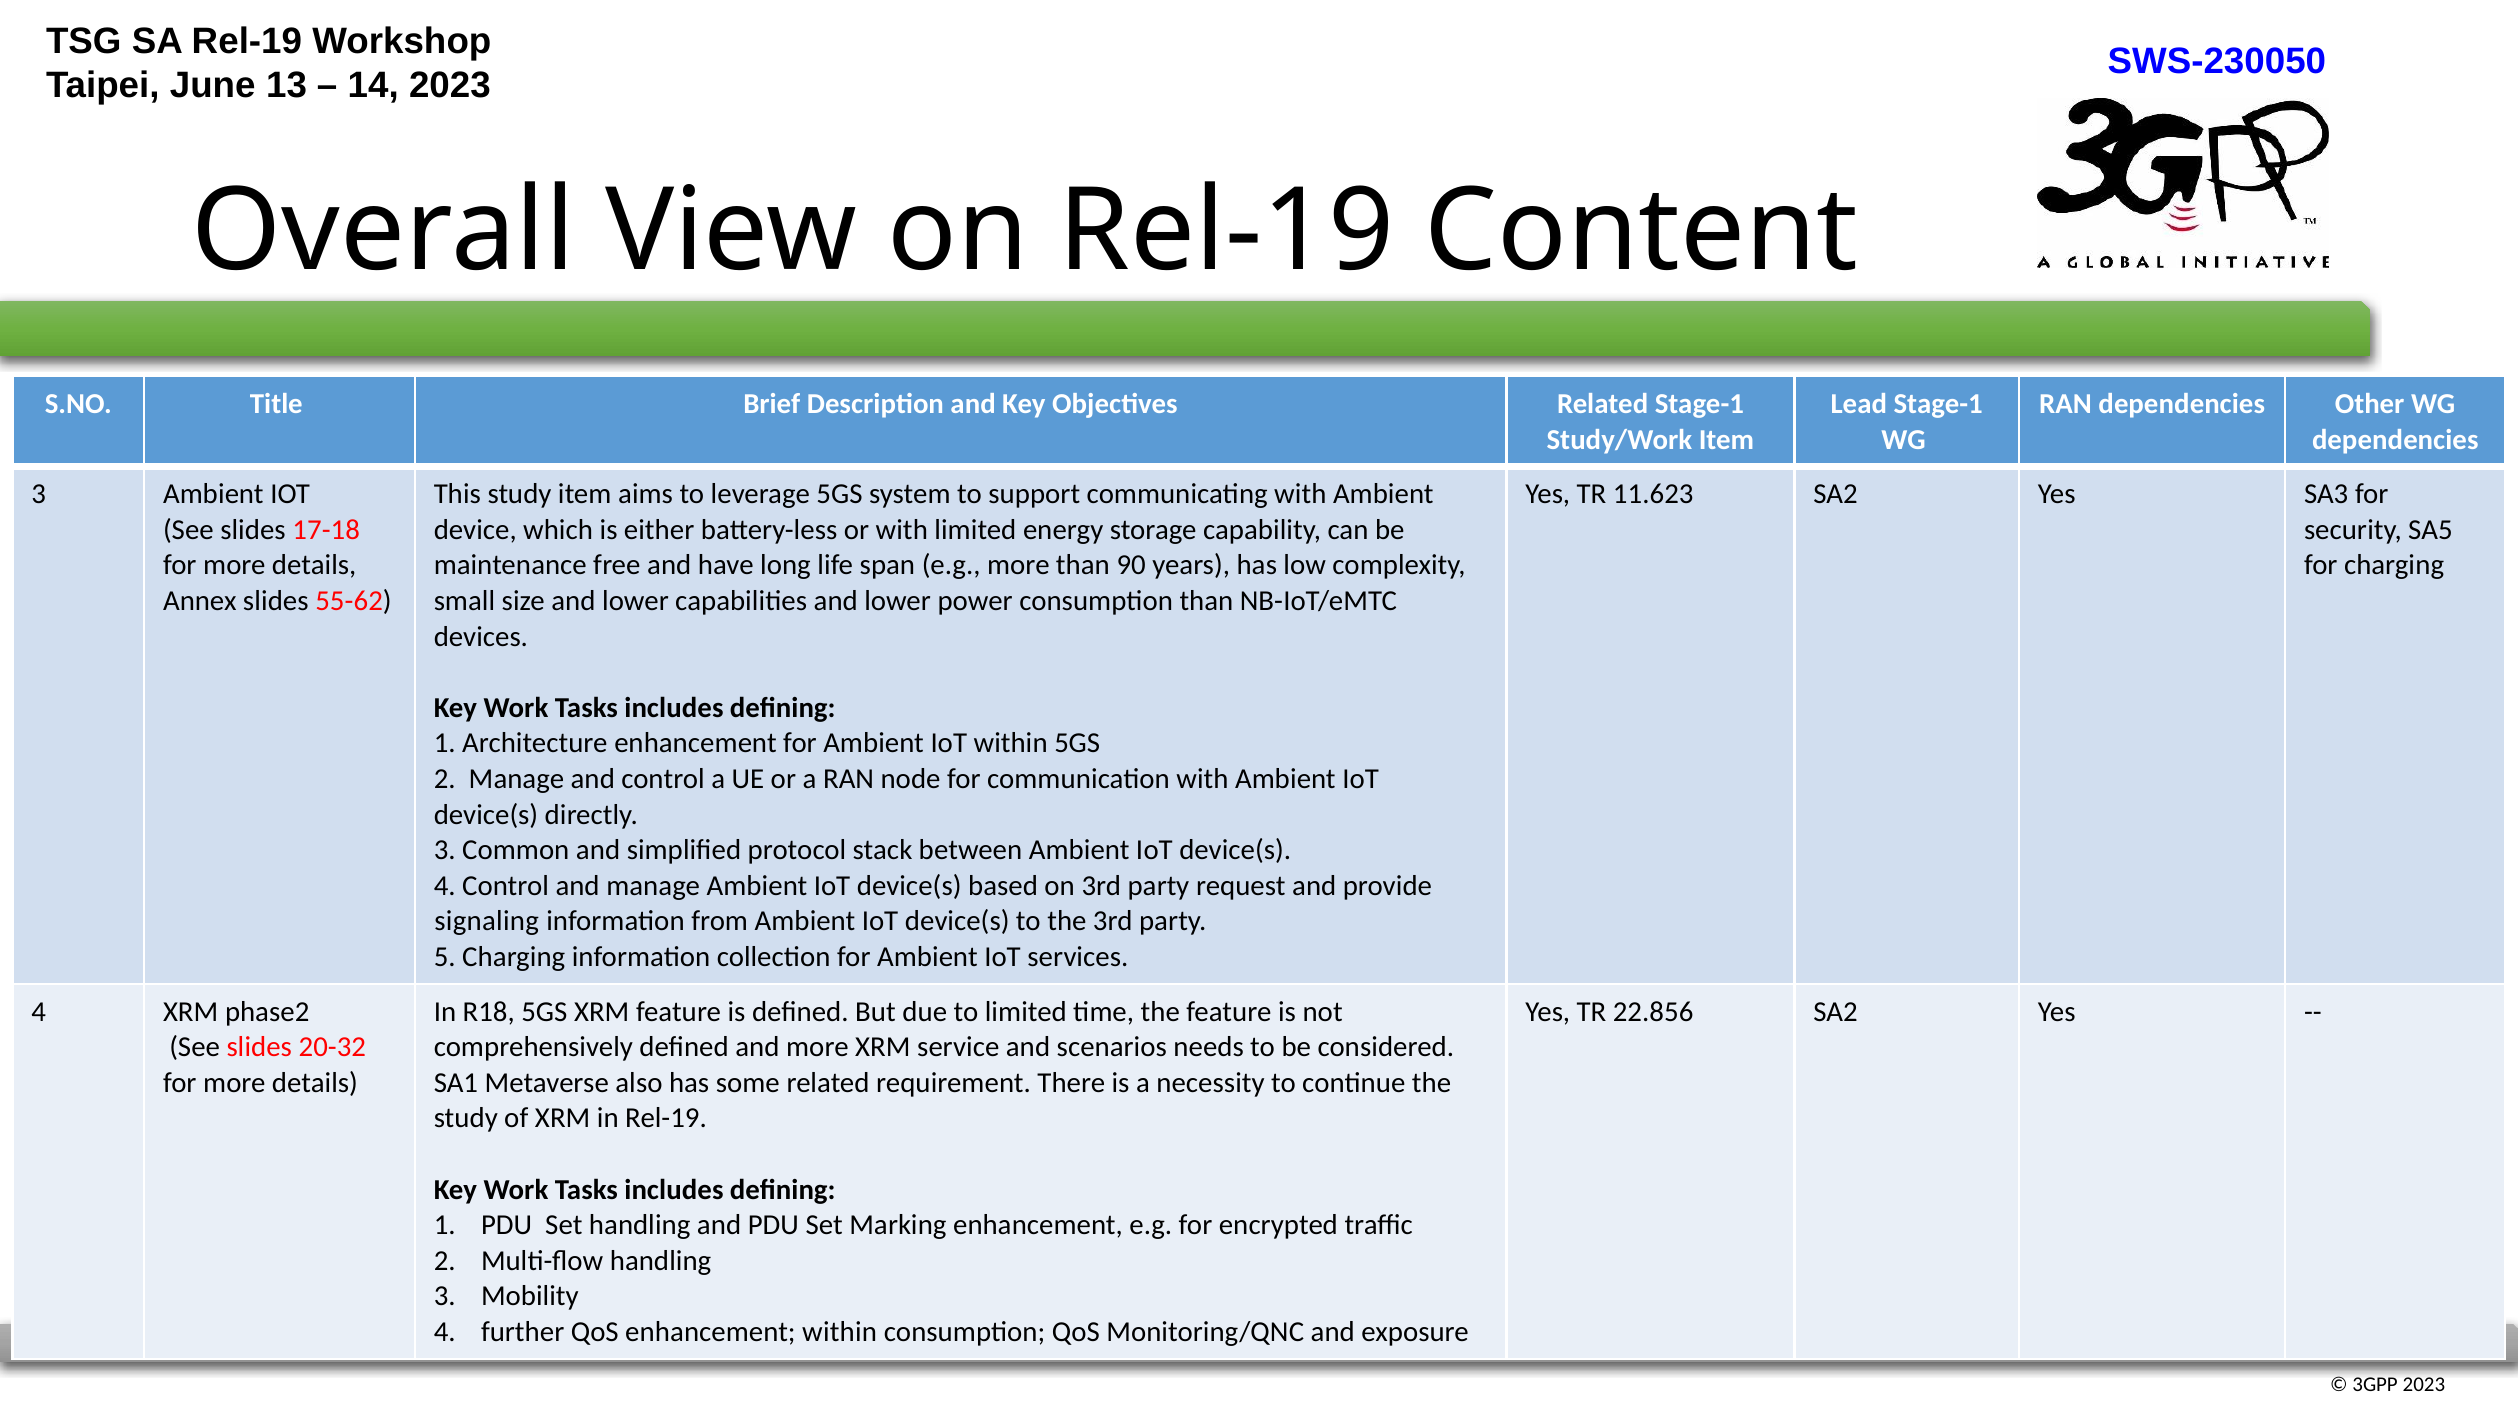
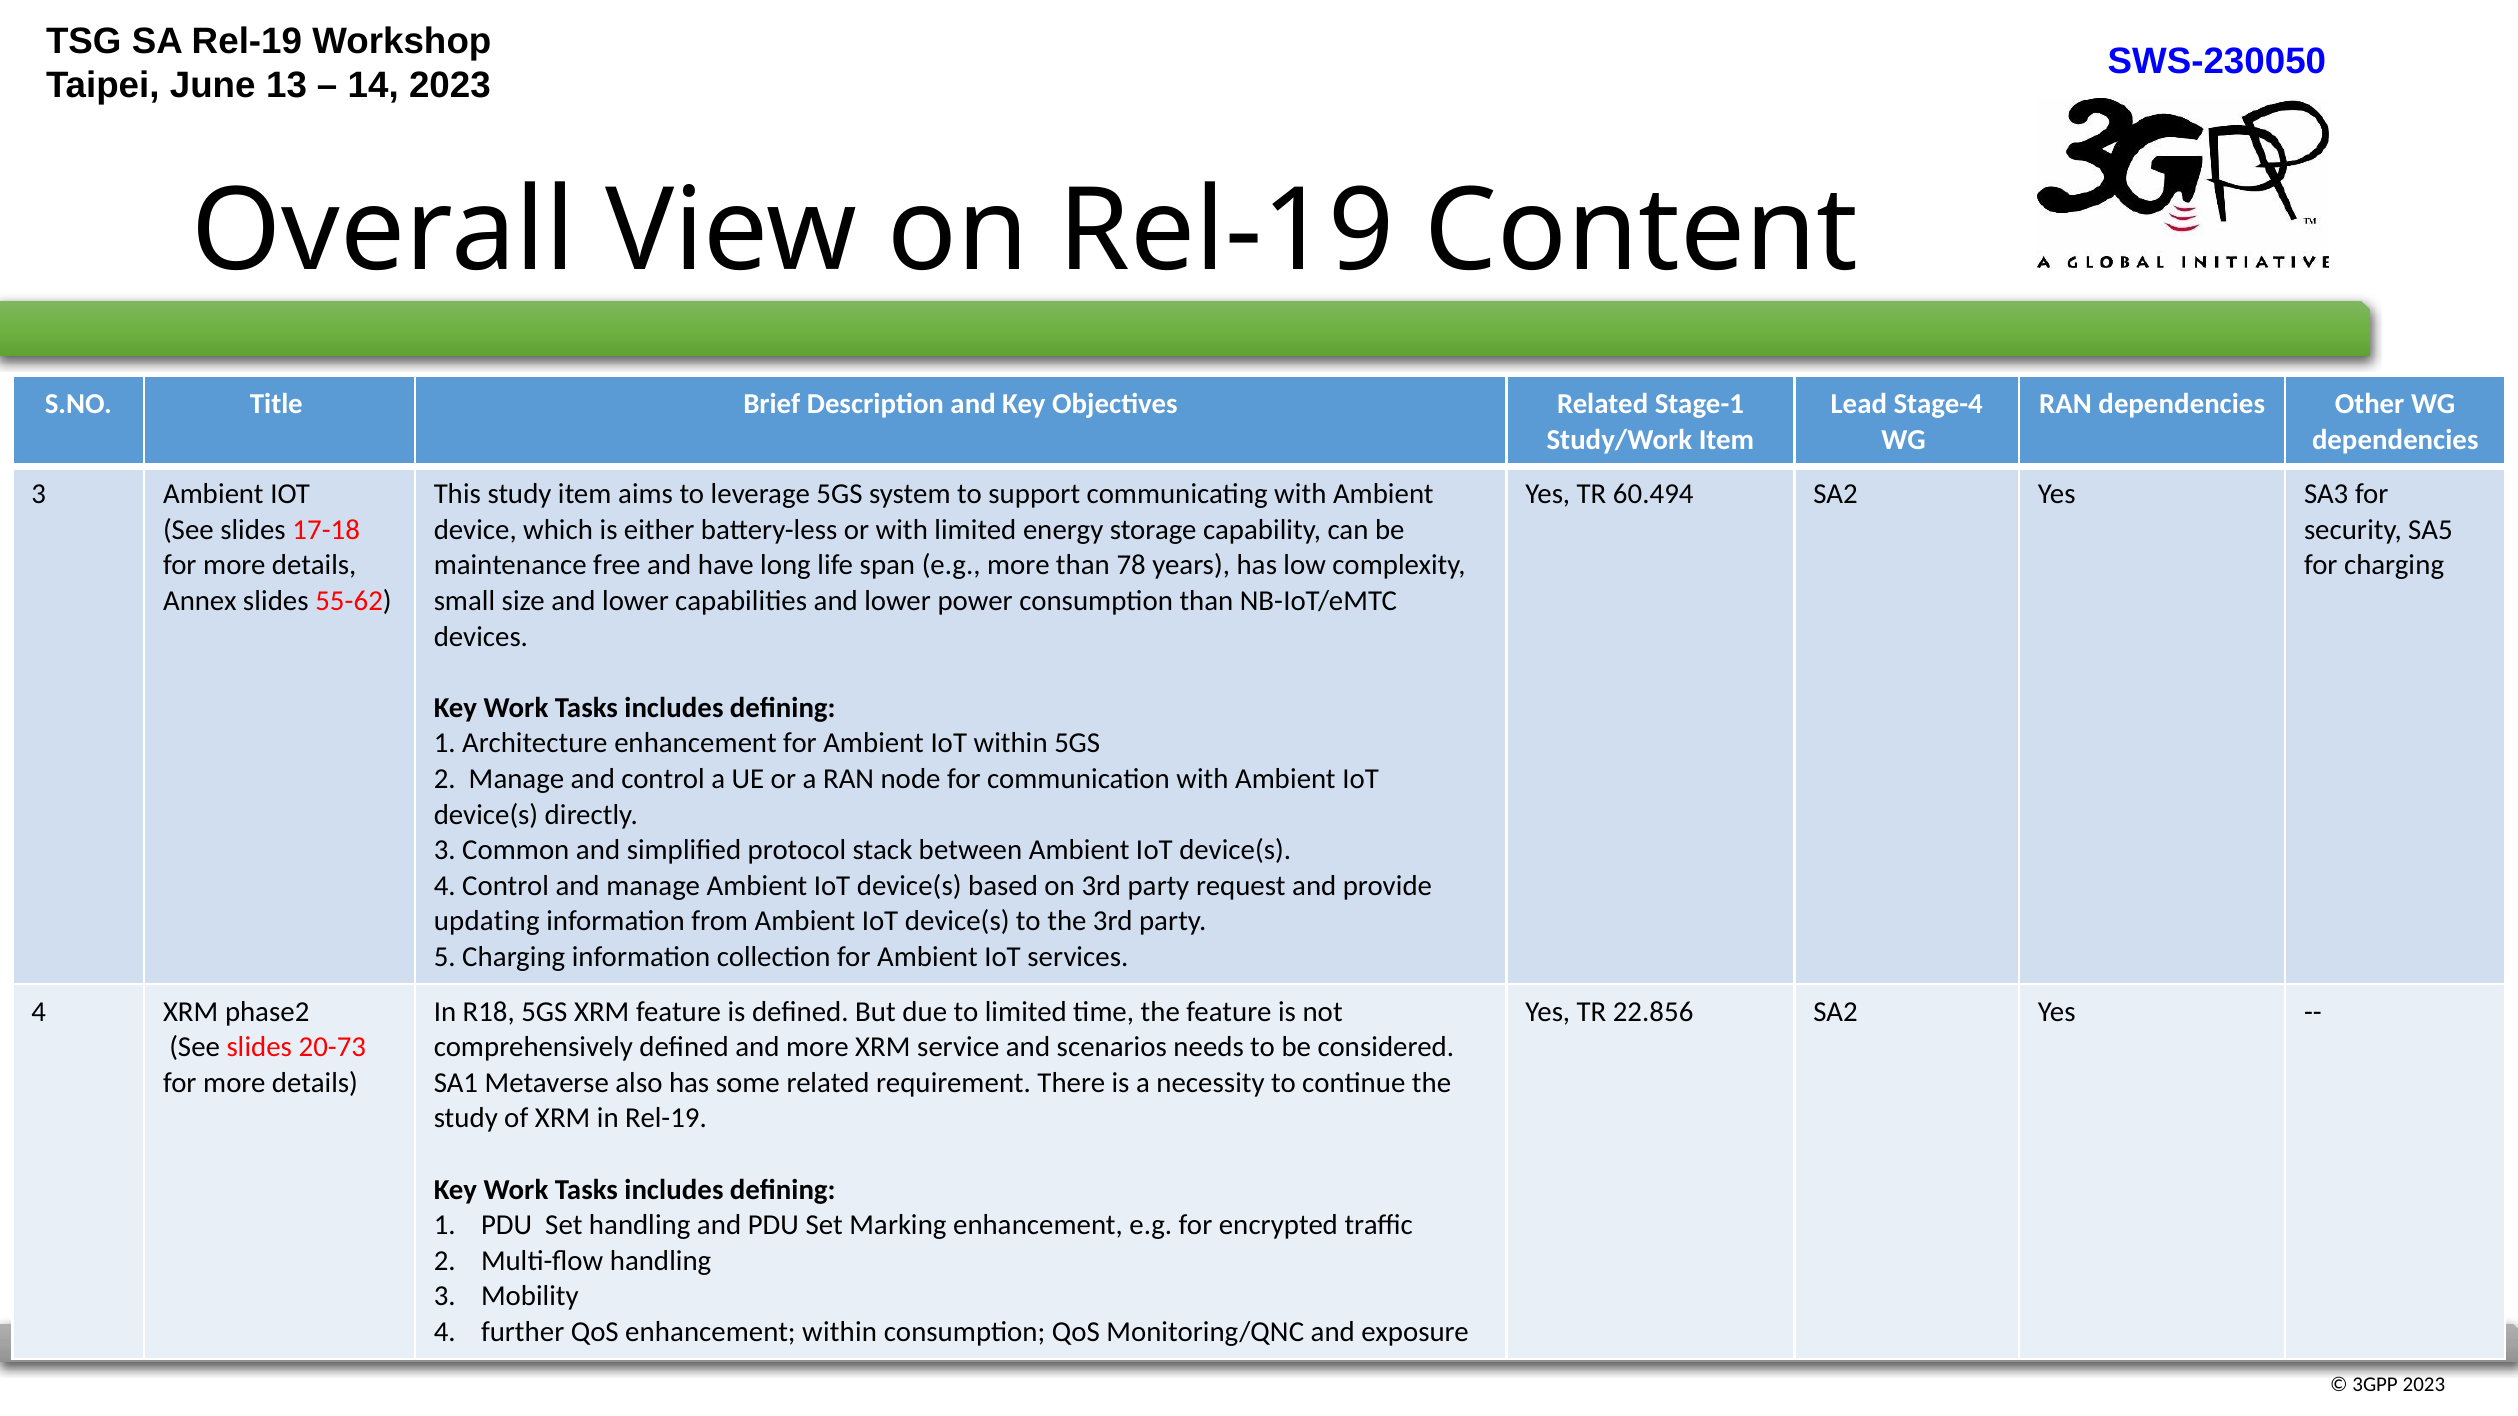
Lead Stage-1: Stage-1 -> Stage-4 (1938, 404)
11.623: 11.623 -> 60.494 (1653, 494)
90: 90 -> 78 (1131, 565)
signaling: signaling -> updating (487, 922)
20-32: 20-32 -> 20-73 (332, 1047)
